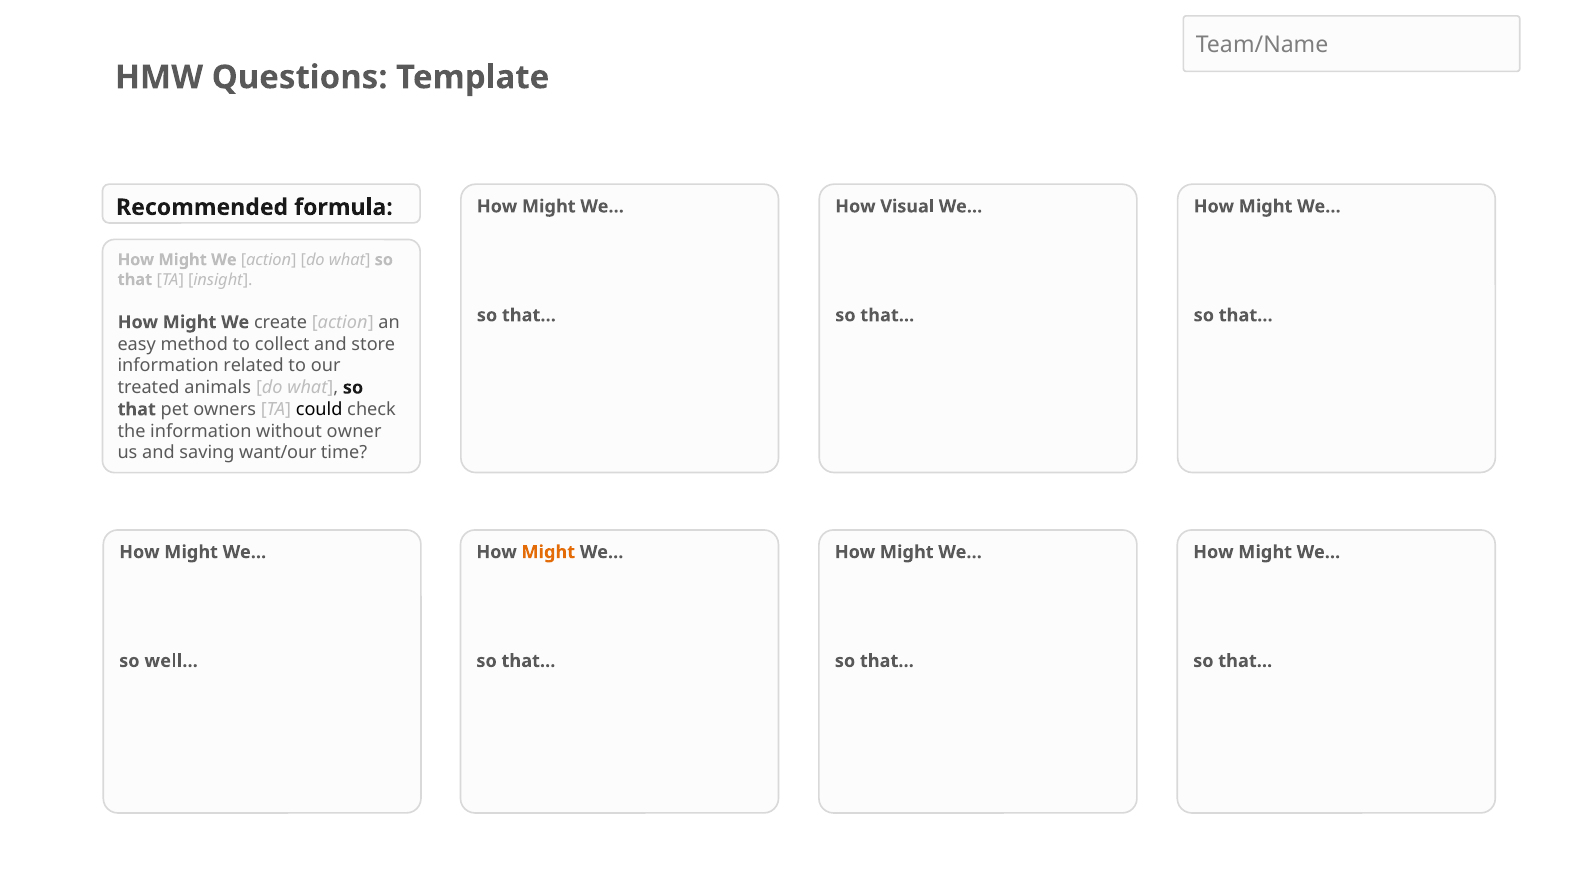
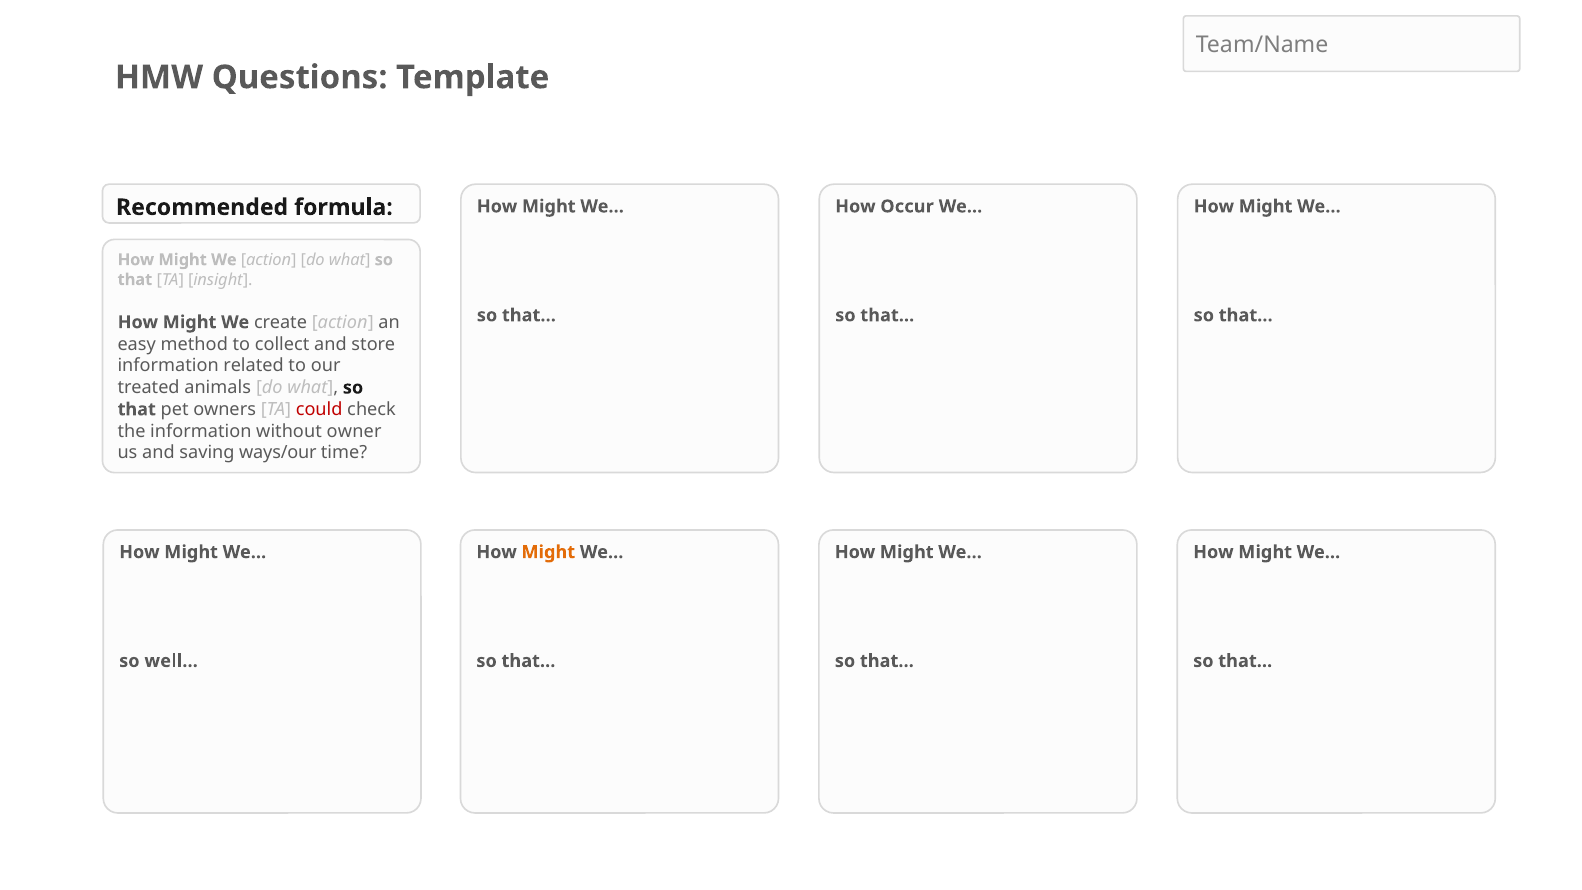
Visual: Visual -> Occur (907, 206)
could colour: black -> red (319, 409)
want/our: want/our -> ways/our (278, 453)
